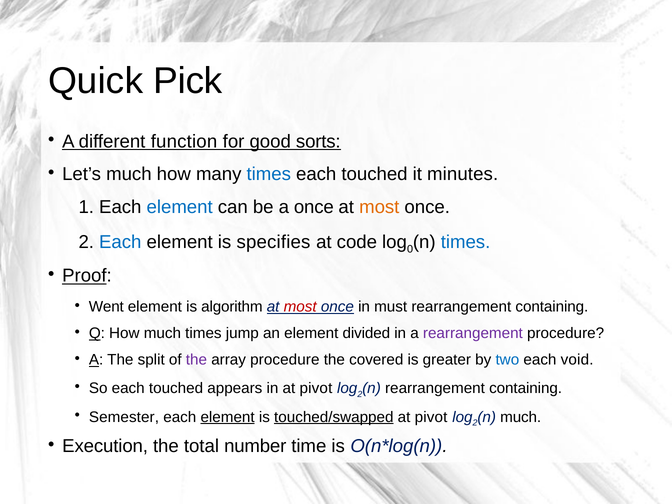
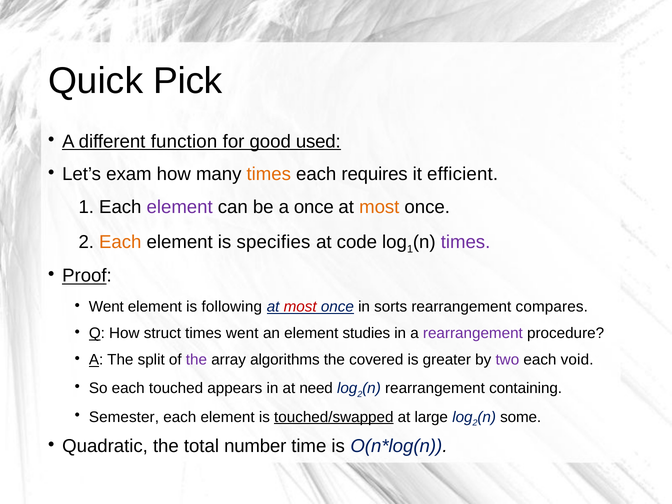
sorts: sorts -> used (318, 141)
Let’s much: much -> exam (129, 174)
times colour: blue -> orange (269, 174)
touched: touched -> requires (375, 174)
minutes: minutes -> efficient (463, 174)
element colour: blue -> purple (180, 207)
Each colour: blue -> orange (120, 242)
0: 0 -> 1 (410, 249)
times colour: blue -> purple (466, 242)
algorithm: algorithm -> following (232, 307)
must: must -> sorts (391, 307)
containing: containing -> compares (552, 307)
How much: much -> struct (162, 333)
times jump: jump -> went (242, 333)
divided: divided -> studies (366, 333)
array procedure: procedure -> algorithms (285, 360)
two colour: blue -> purple (507, 360)
in at pivot: pivot -> need (316, 388)
element underline: present -> none (228, 417)
pivot: pivot -> large (431, 417)
much: much -> some (521, 417)
Execution: Execution -> Quadratic (105, 446)
